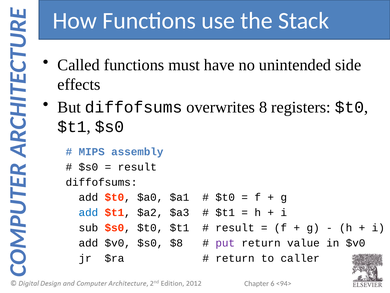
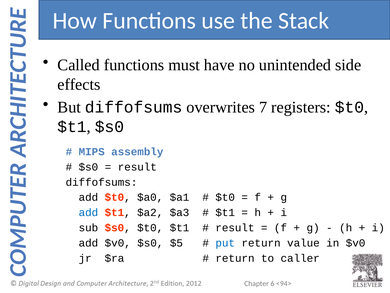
8: 8 -> 7 (263, 107)
$8: $8 -> $5 (176, 243)
put colour: purple -> blue (225, 243)
